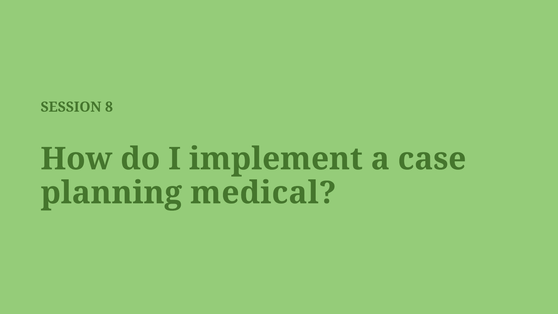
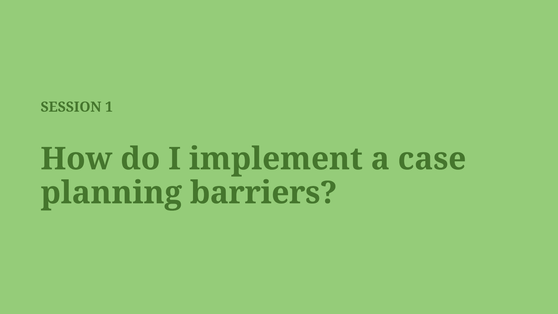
8: 8 -> 1 (109, 107)
medical: medical -> barriers (264, 193)
